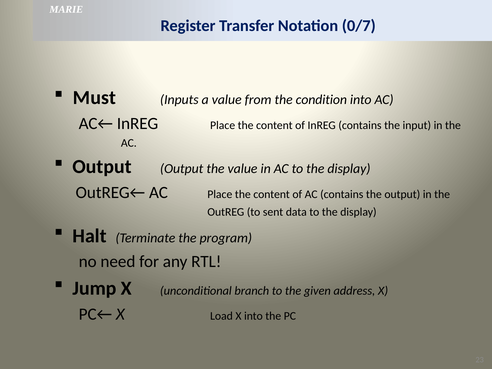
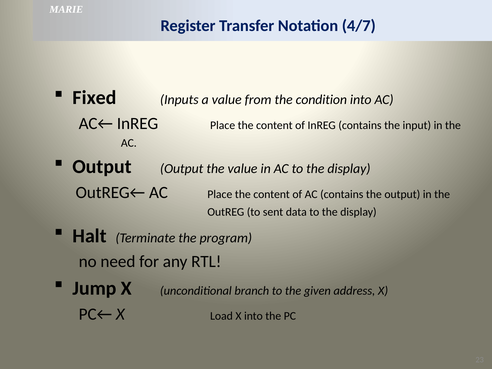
0/7: 0/7 -> 4/7 (359, 26)
Must: Must -> Fixed (95, 98)
